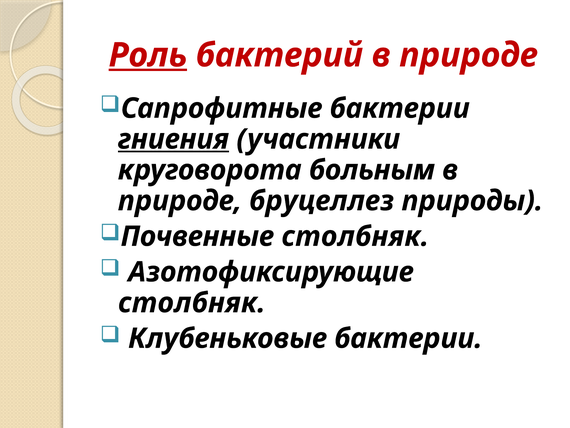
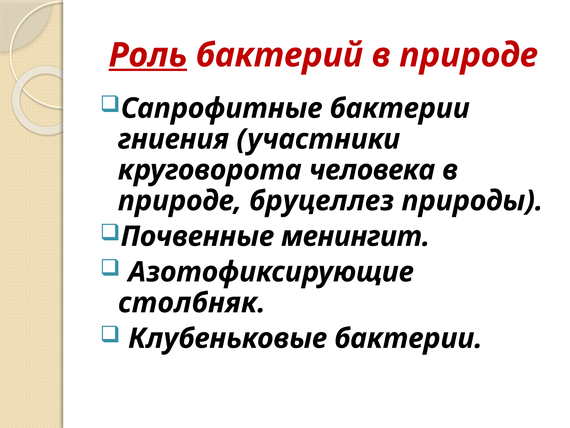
гниения underline: present -> none (173, 139)
больным: больным -> человека (372, 170)
Почвенные столбняк: столбняк -> менингит (356, 236)
